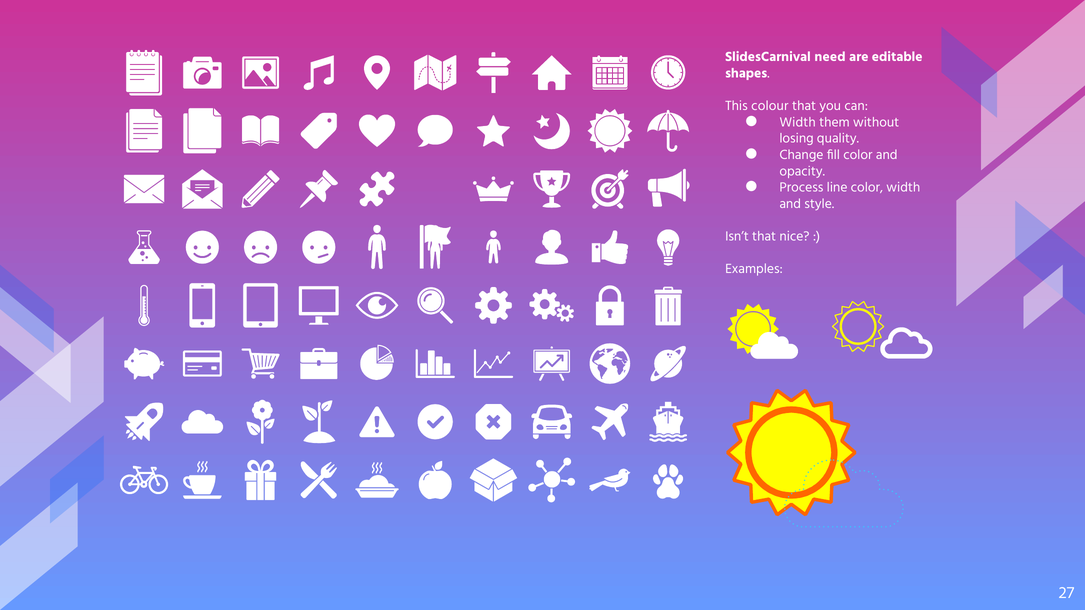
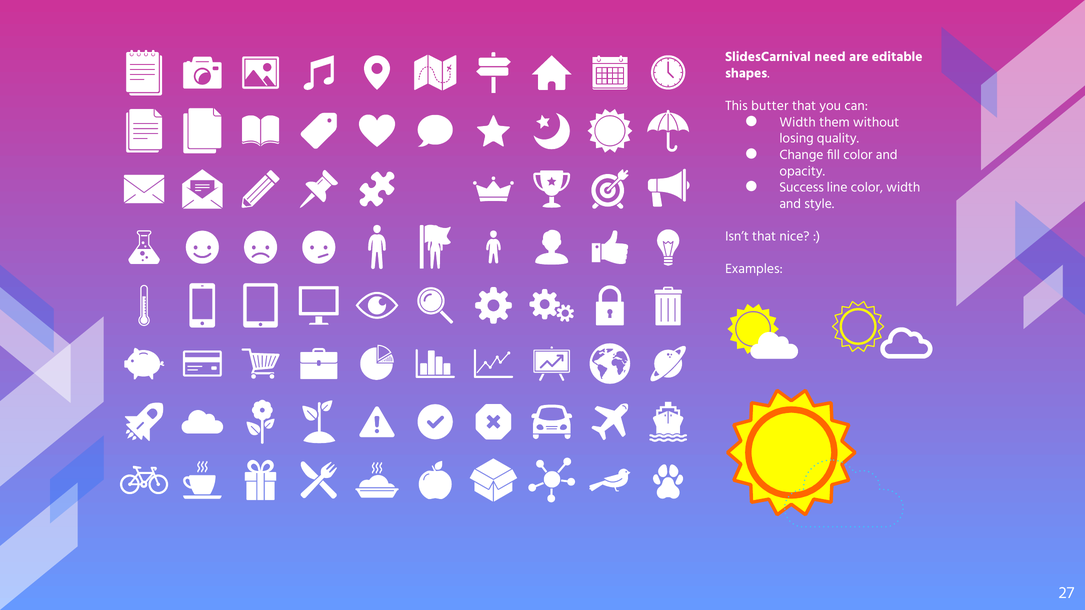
colour: colour -> butter (770, 106)
Process: Process -> Success (801, 187)
